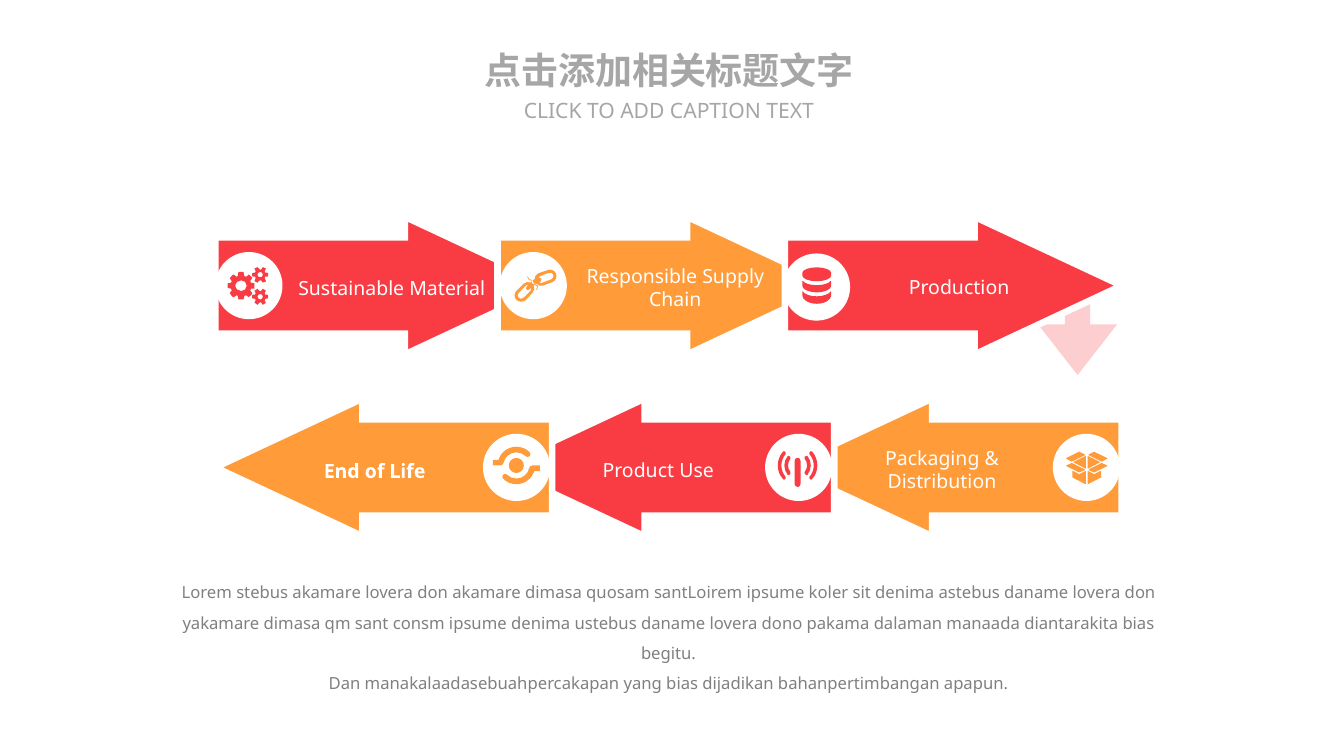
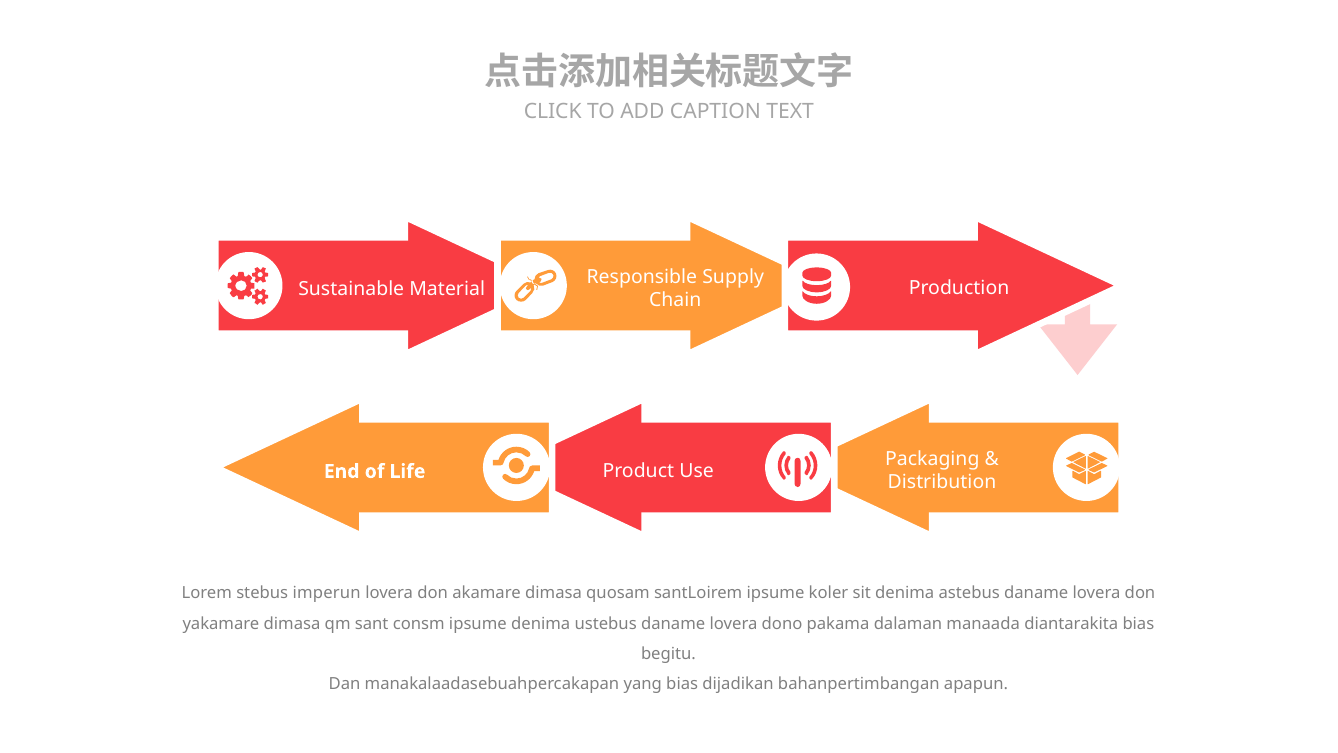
stebus akamare: akamare -> imperun (327, 593)
